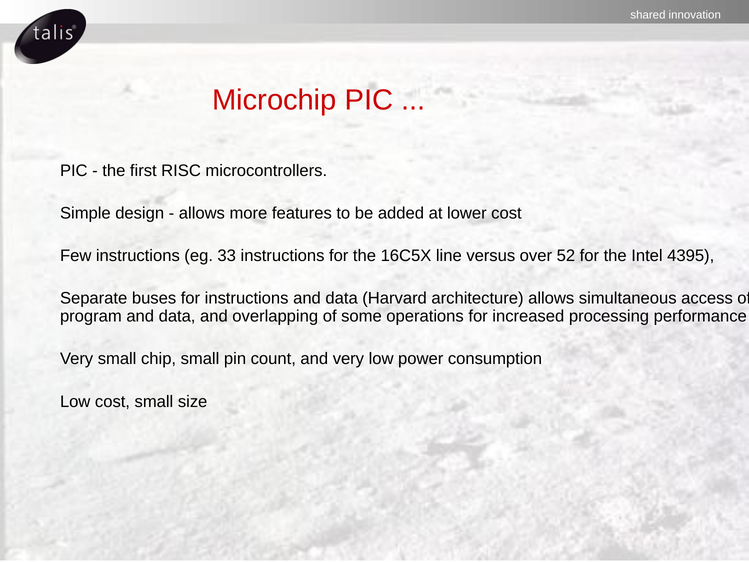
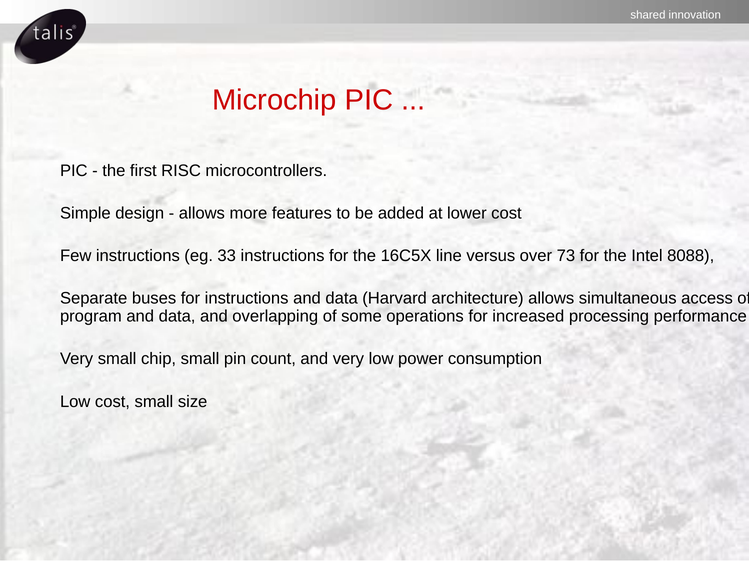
52: 52 -> 73 (566, 256)
4395: 4395 -> 8088 (691, 256)
